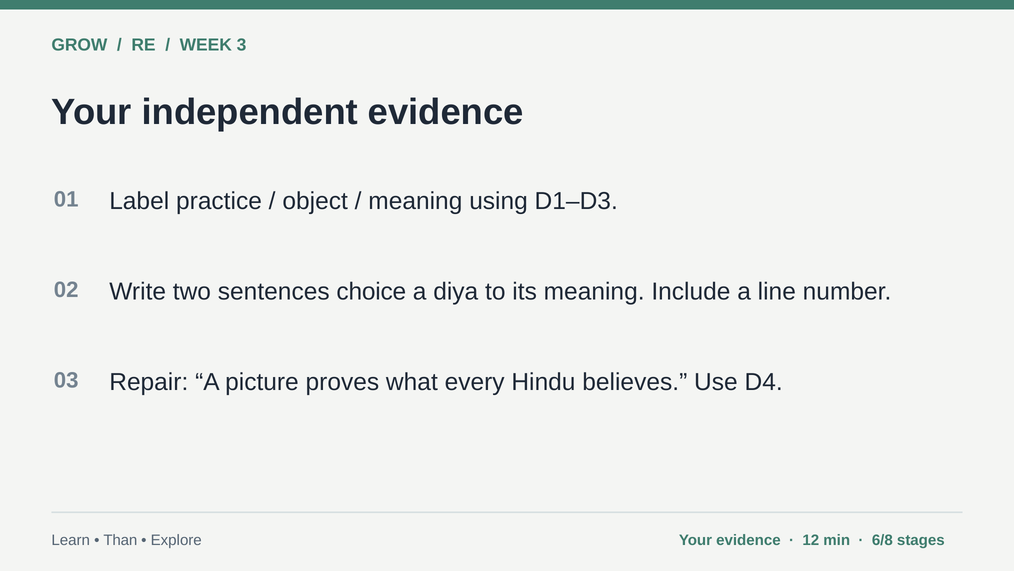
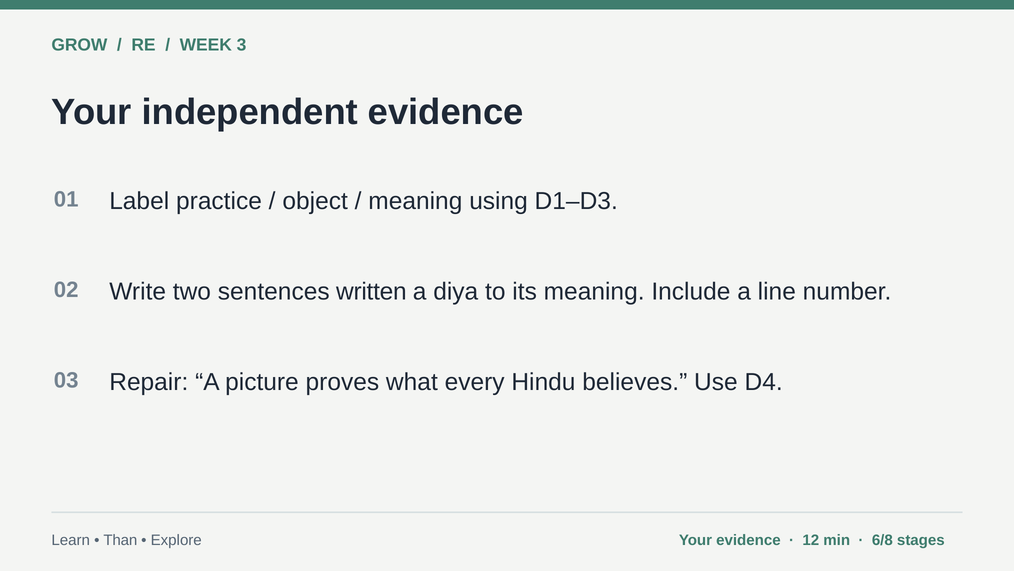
choice: choice -> written (371, 291)
